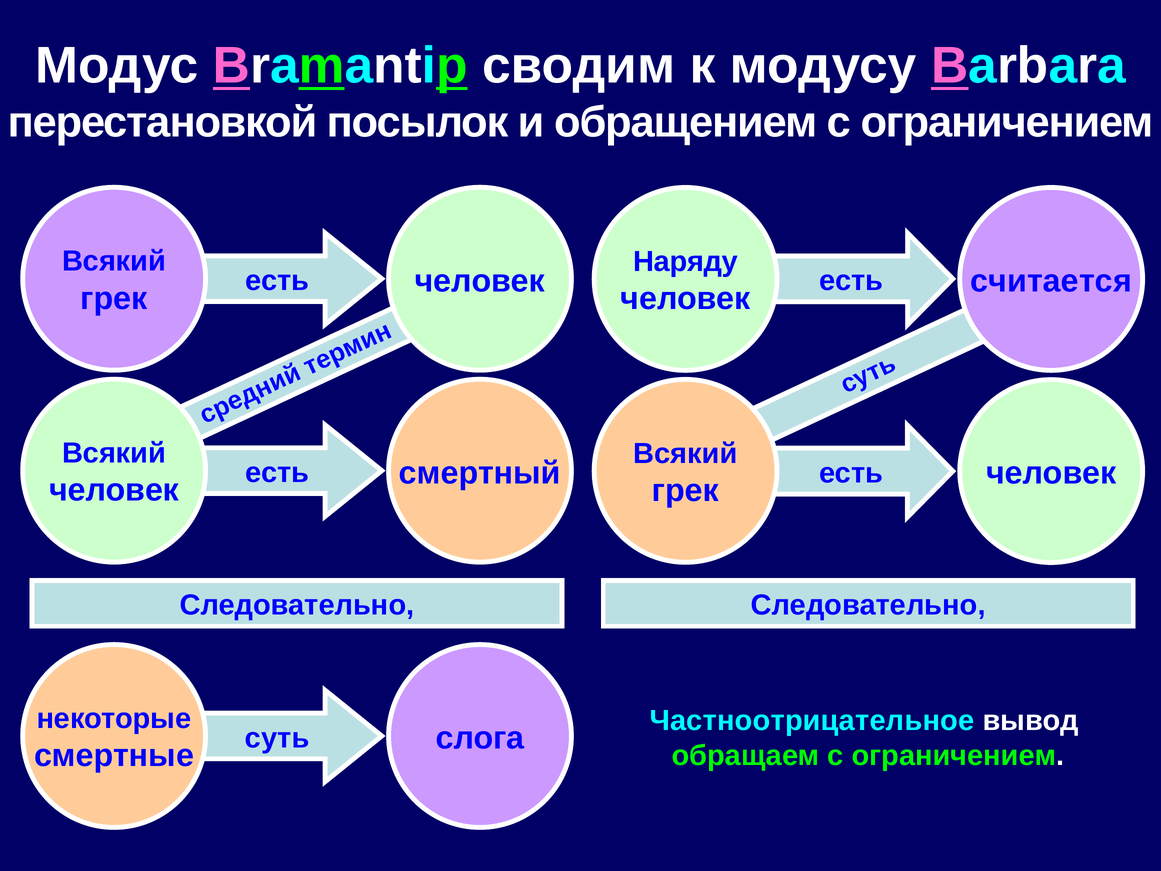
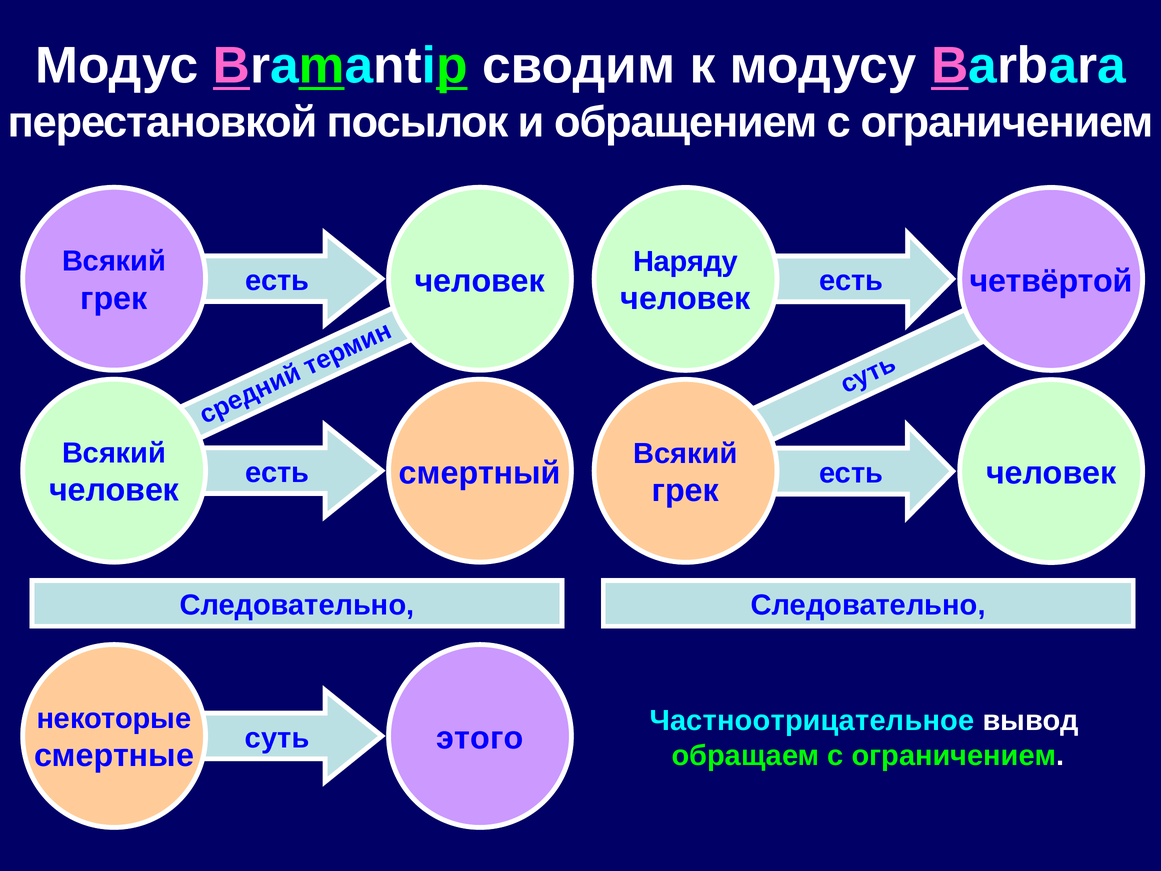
считается: считается -> четвёртой (1051, 281)
слога: слога -> этого (480, 738)
